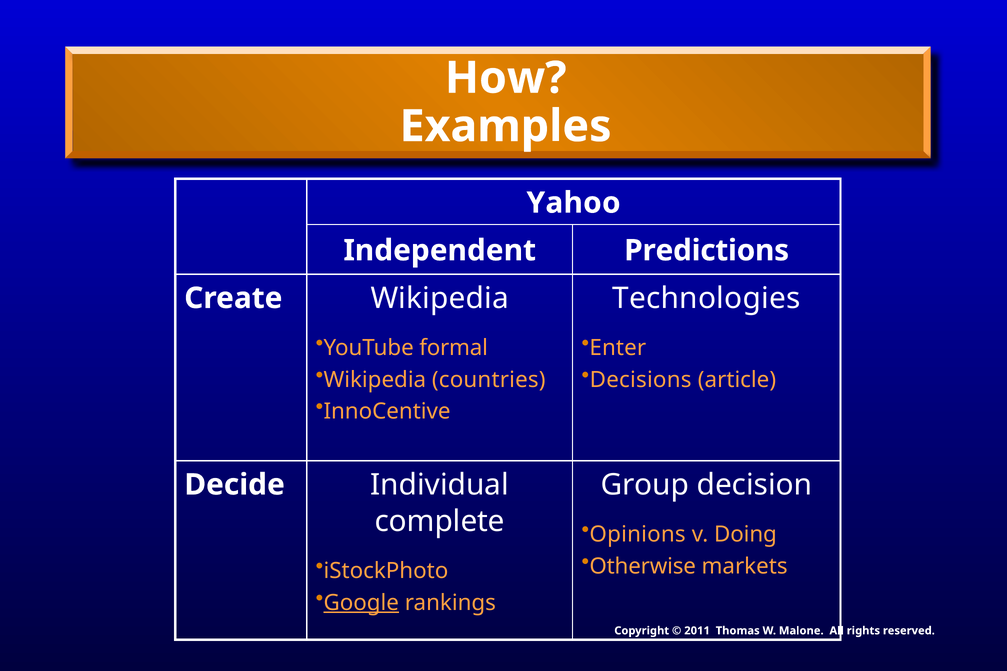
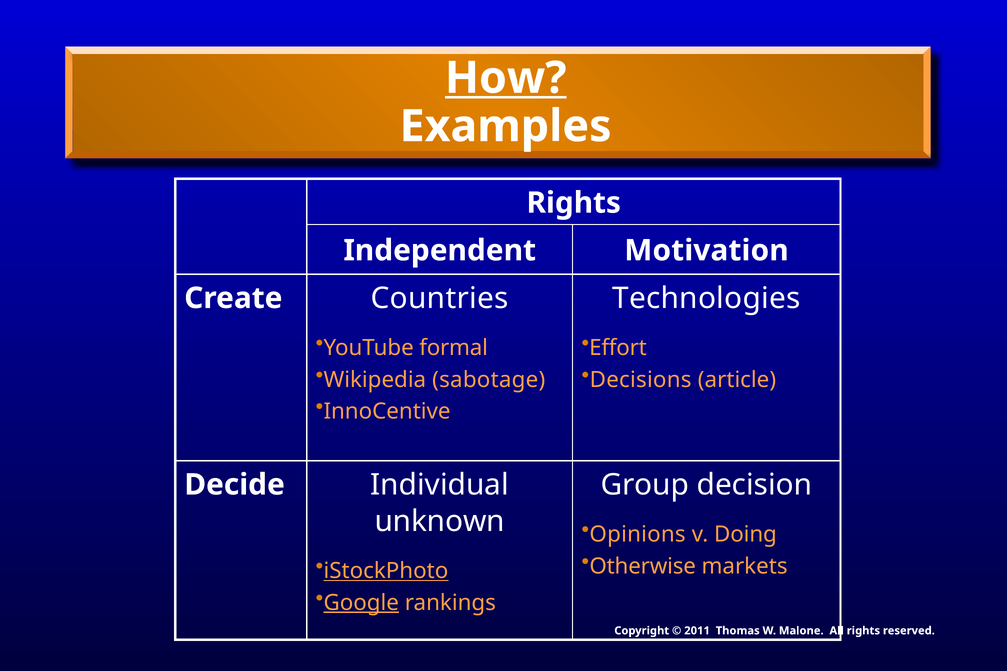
How underline: none -> present (506, 78)
Yahoo: Yahoo -> Rights (574, 203)
Predictions: Predictions -> Motivation (706, 251)
Create Wikipedia: Wikipedia -> Countries (440, 298)
Enter: Enter -> Effort (618, 348)
countries: countries -> sabotage (489, 380)
complete: complete -> unknown (440, 522)
iStockPhoto underline: none -> present (386, 571)
